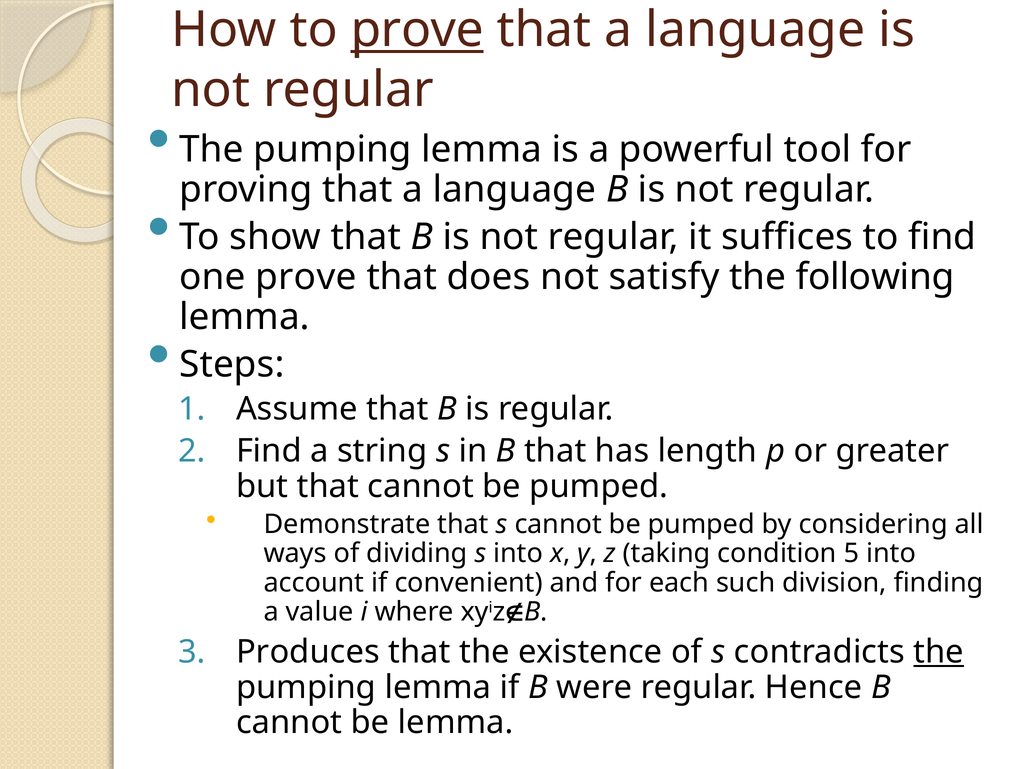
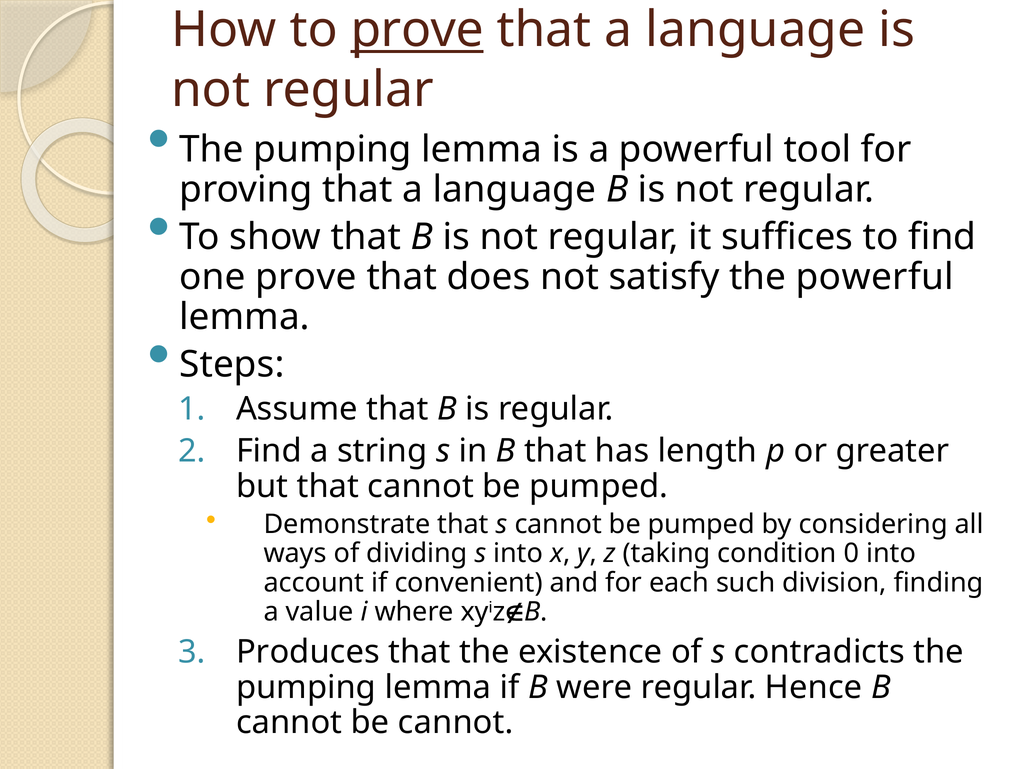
the following: following -> powerful (875, 277)
5: 5 -> 0 (851, 554)
the underline: present -> none (939, 652)
be lemma: lemma -> cannot (456, 723)
